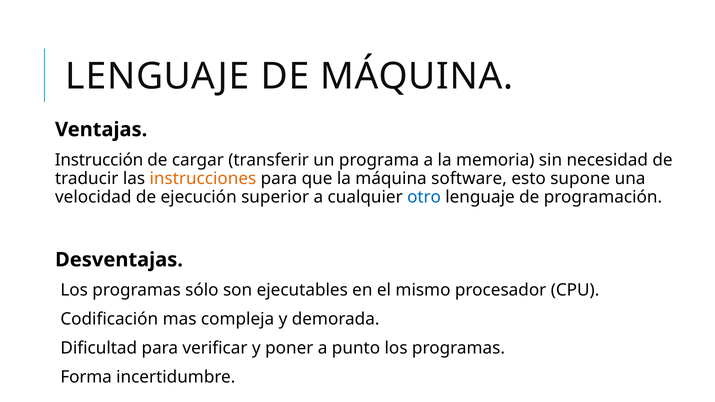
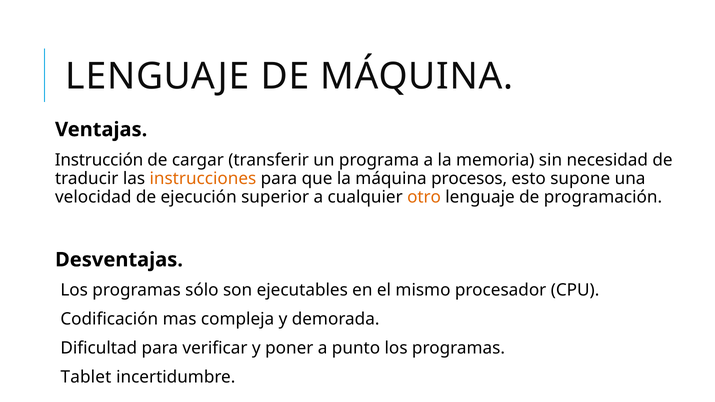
software: software -> procesos (469, 179)
otro colour: blue -> orange (424, 197)
Forma: Forma -> Tablet (86, 377)
